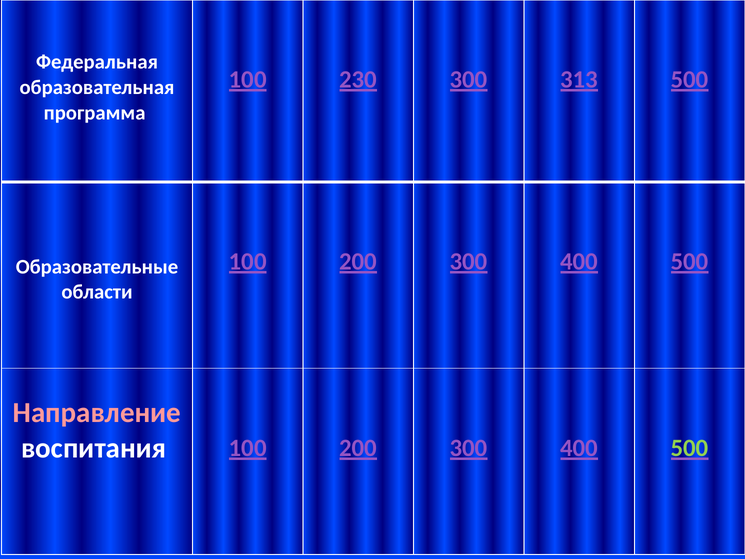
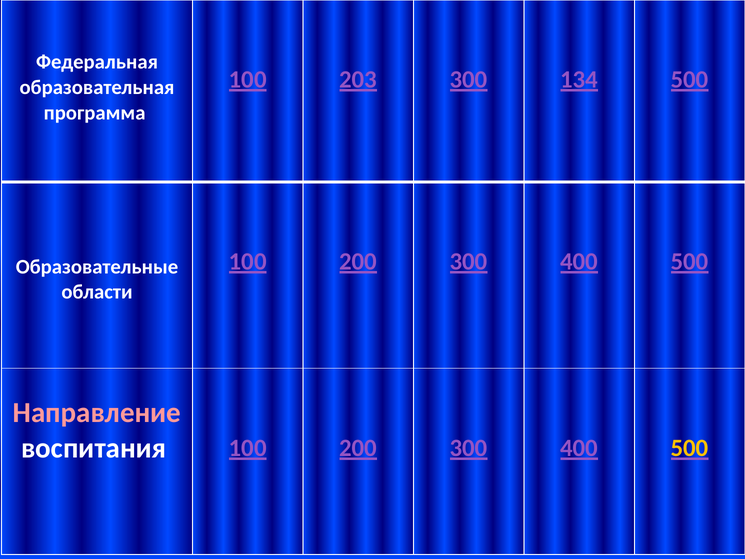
230: 230 -> 203 (358, 80)
313: 313 -> 134 (579, 80)
500 colour: light green -> yellow (690, 448)
